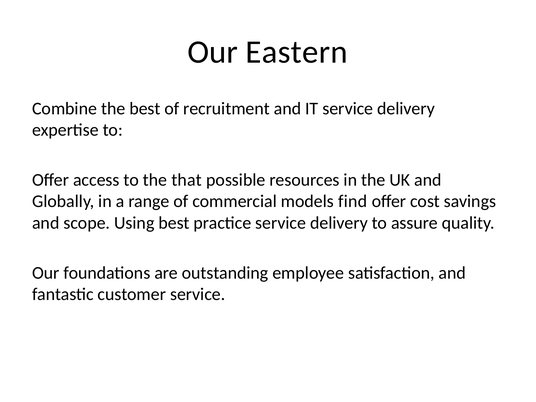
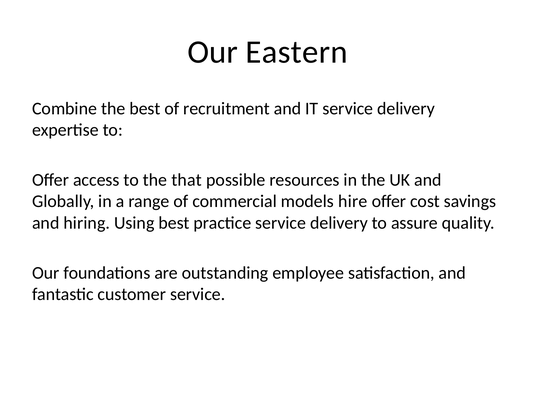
find: find -> hire (353, 201)
scope: scope -> hiring (87, 223)
